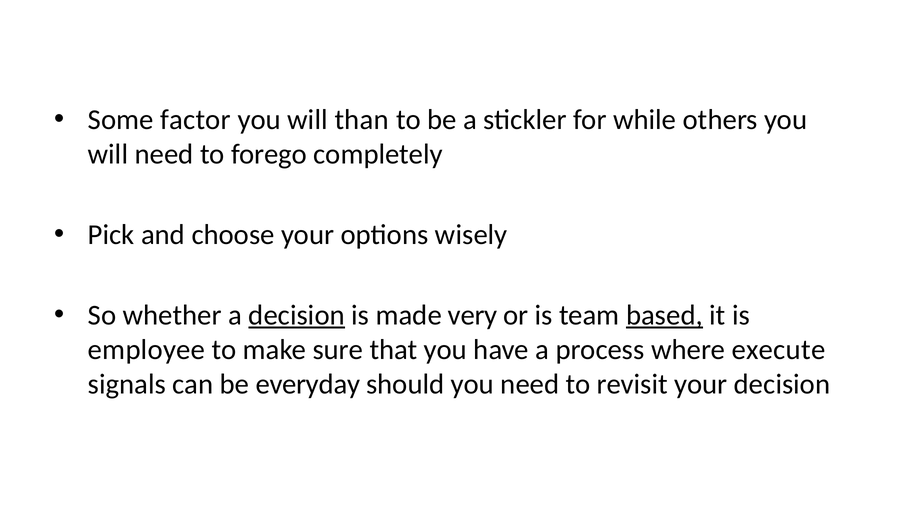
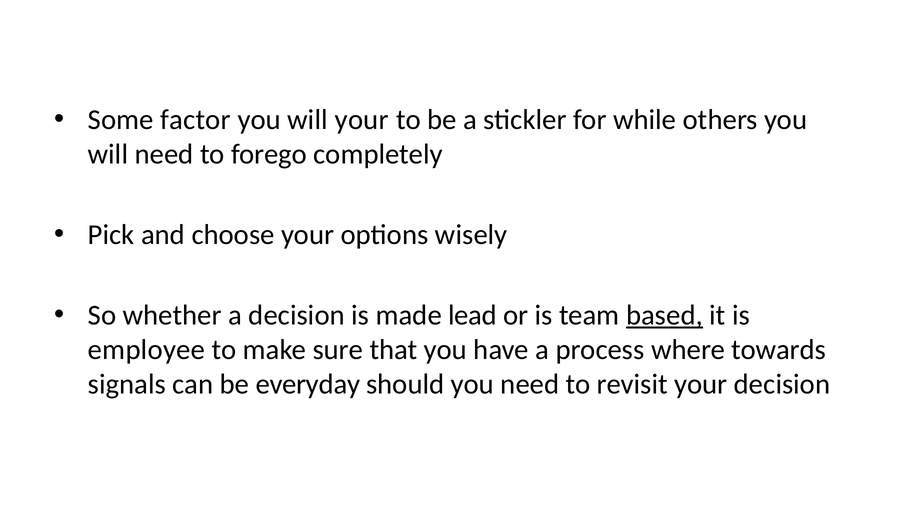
will than: than -> your (362, 120)
decision underline: present -> none (297, 315)
very: very -> lead (473, 315)
execute: execute -> towards (779, 350)
